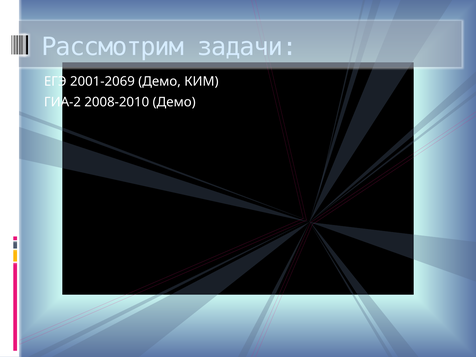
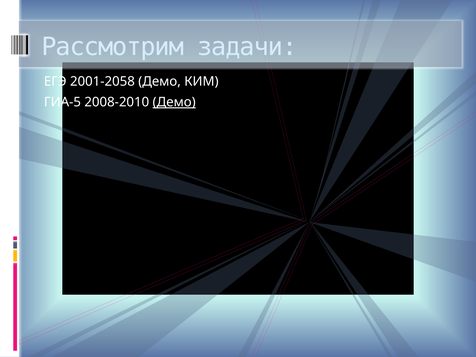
2001-2069: 2001-2069 -> 2001-2058 (102, 82)
ГИА-2: ГИА-2 -> ГИА-5 (62, 102)
Демо underline: none -> present (174, 102)
